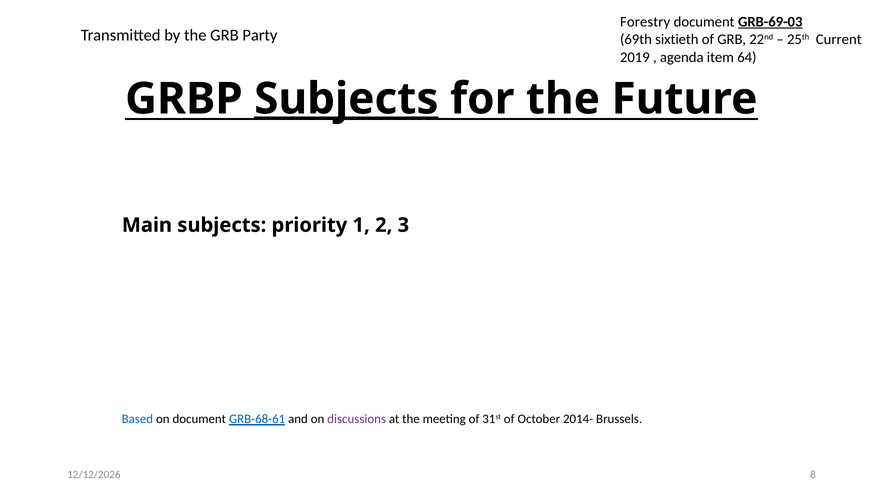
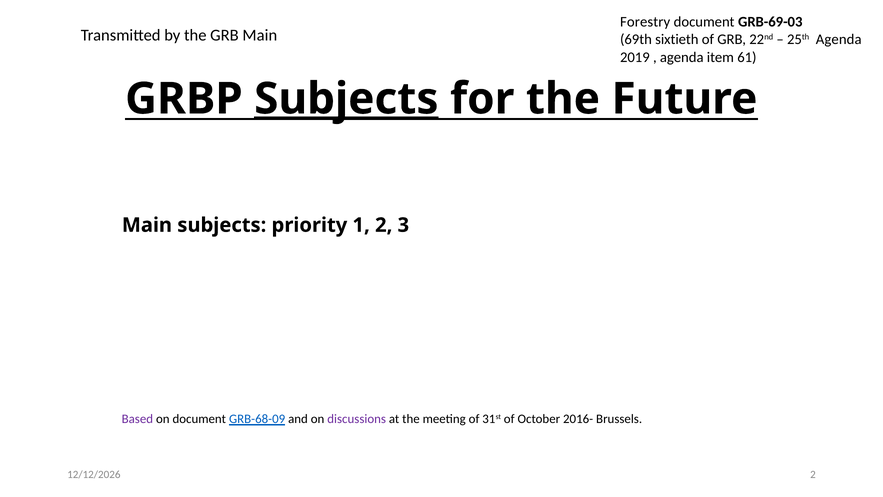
GRB-69-03 underline: present -> none (770, 22)
GRB Party: Party -> Main (260, 35)
25th Current: Current -> Agenda (839, 39)
64: 64 -> 61 (747, 57)
Based colour: blue -> purple (137, 419)
GRB-68-61: GRB-68-61 -> GRB-68-09 (257, 419)
2014-: 2014- -> 2016- (578, 419)
8: 8 -> 2 (813, 474)
